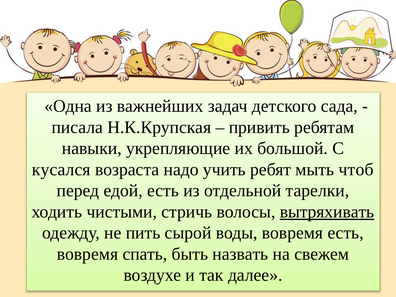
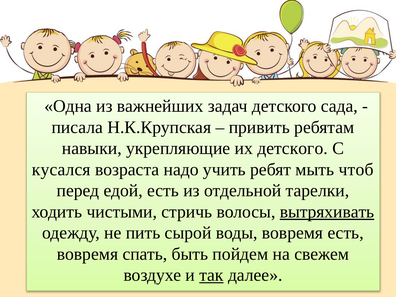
их большой: большой -> детского (293, 148)
назвать: назвать -> пойдем (240, 254)
так underline: none -> present (211, 275)
